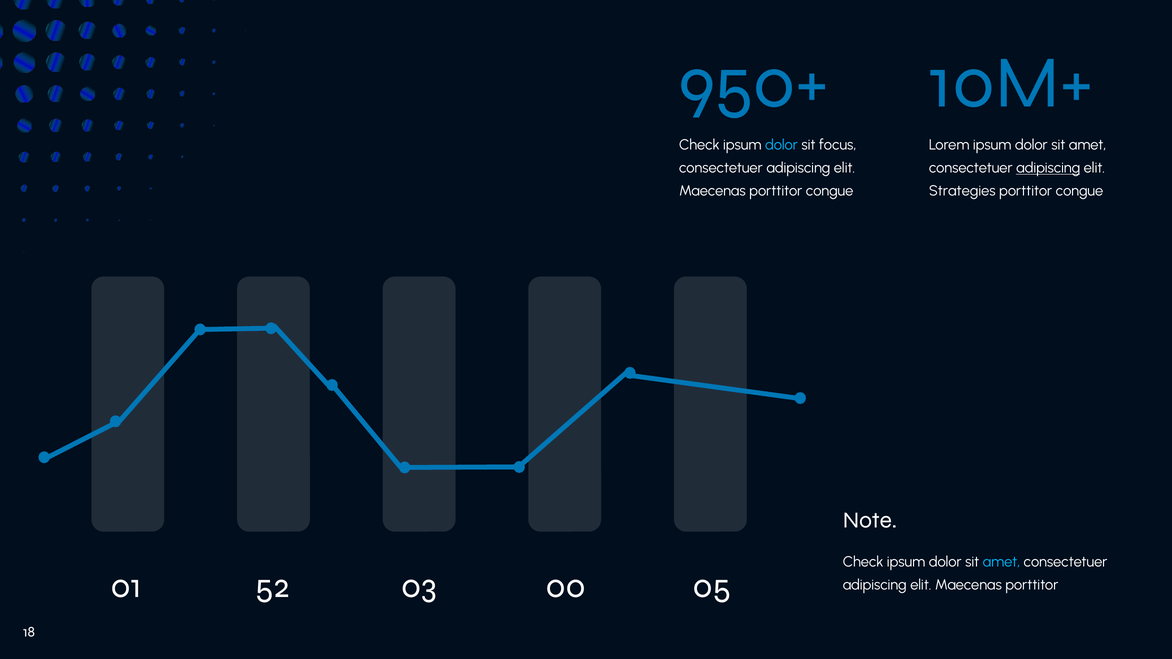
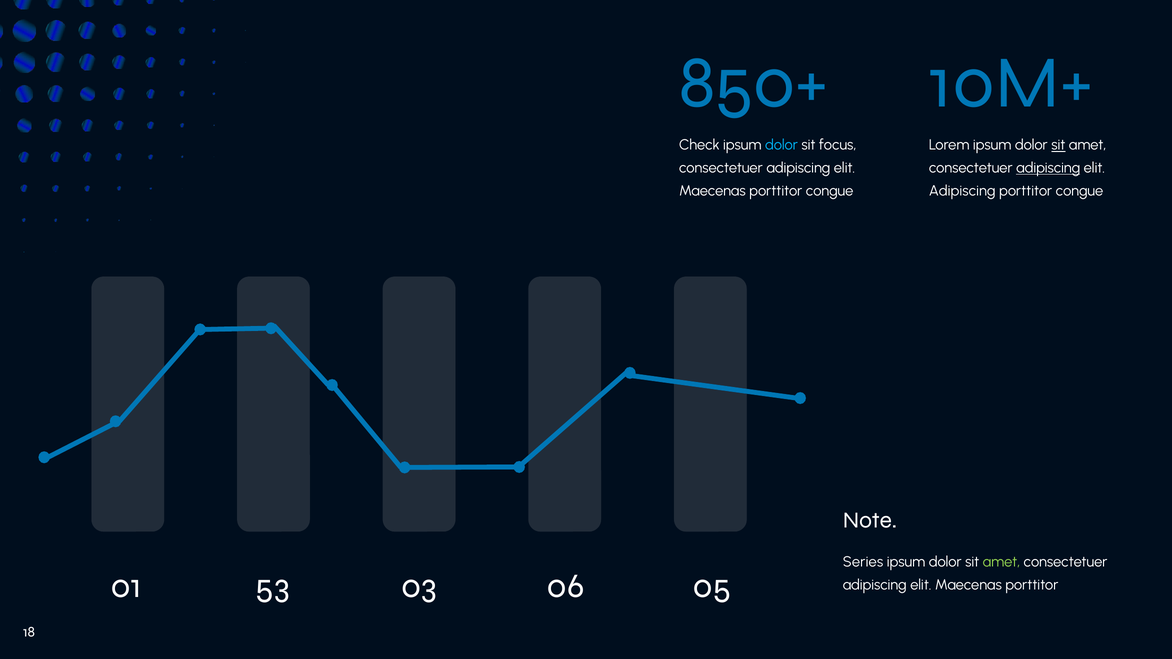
950+: 950+ -> 850+ (754, 82)
sit underline: none -> present (1058, 145)
Strategies: Strategies -> Adipiscing (962, 191)
Check: Check -> Series (863, 562)
amet colour: light blue -> light green (1001, 562)
52: 52 -> 53 (273, 586)
00: 00 -> 06 (565, 586)
